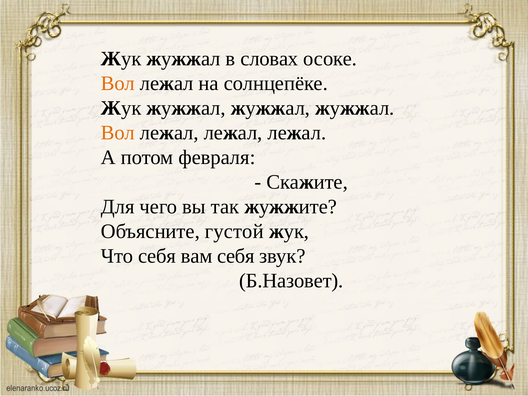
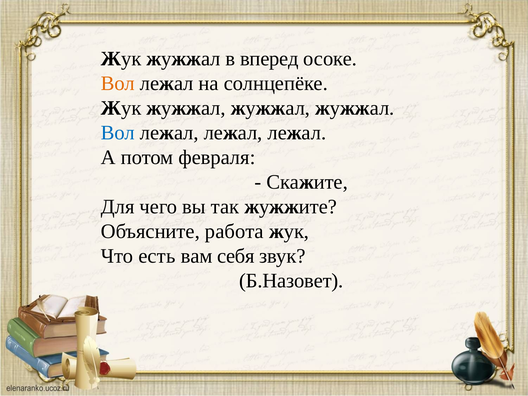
словах: словах -> вперед (269, 59)
Вол colour: orange -> blue (118, 133)
густой: густой -> работа (234, 231)
Что себя: себя -> есть (157, 256)
